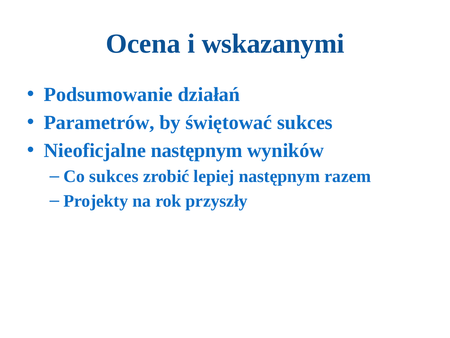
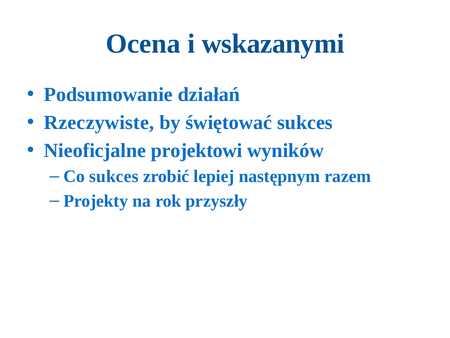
Parametrów: Parametrów -> Rzeczywiste (99, 122)
Nieoficjalne następnym: następnym -> projektowi (197, 150)
